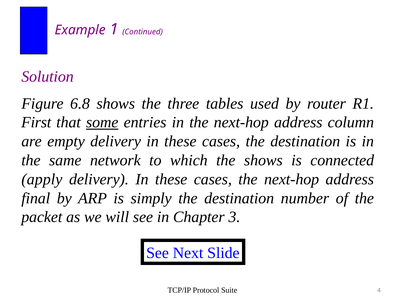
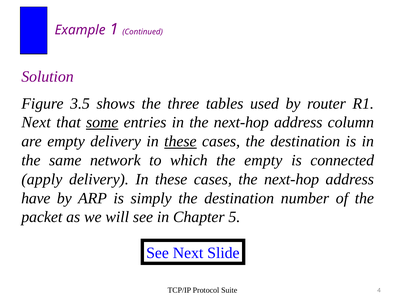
6.8: 6.8 -> 3.5 (80, 103)
First: First -> Next (36, 122)
these underline: none -> present (180, 141)
the shows: shows -> empty (263, 160)
final: final -> have (36, 198)
3: 3 -> 5 (234, 217)
